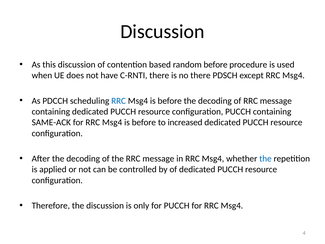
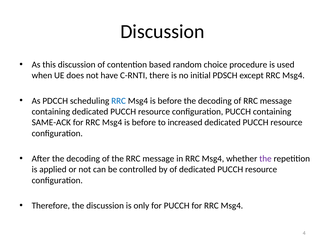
random before: before -> choice (216, 65)
no there: there -> initial (201, 75)
the colour: blue -> purple (265, 158)
